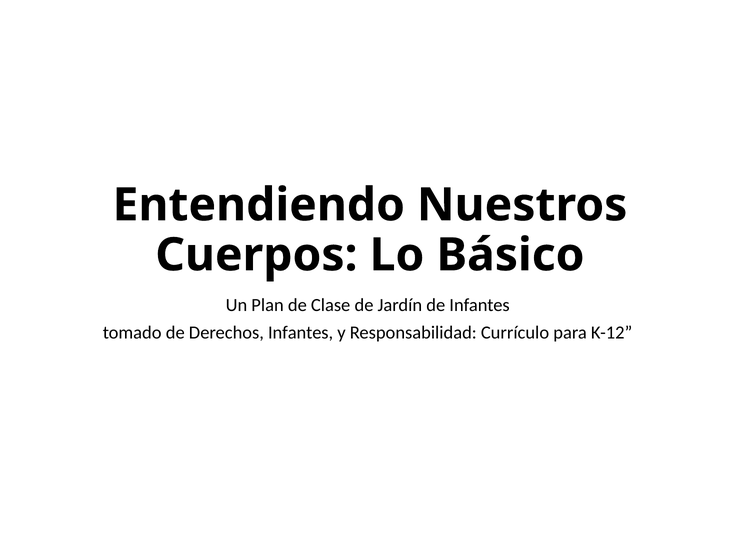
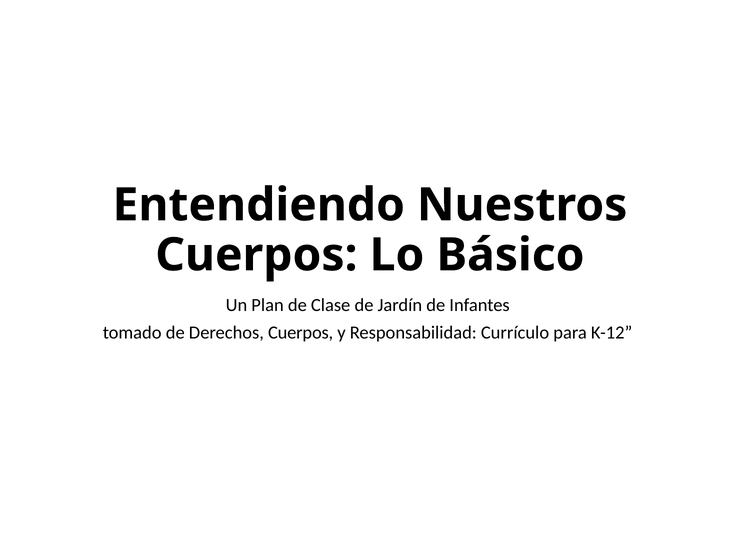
Derechos Infantes: Infantes -> Cuerpos (301, 333)
